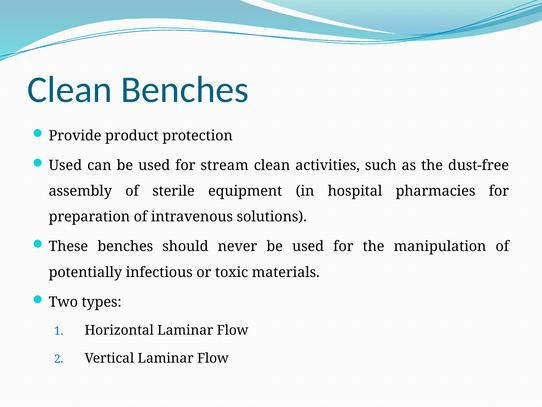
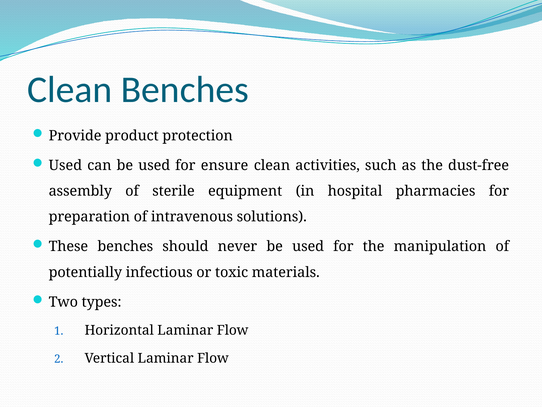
stream: stream -> ensure (225, 165)
